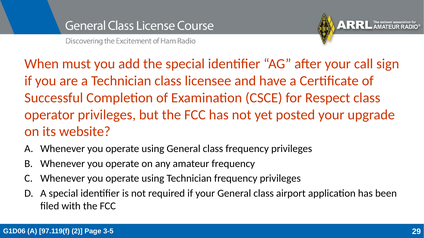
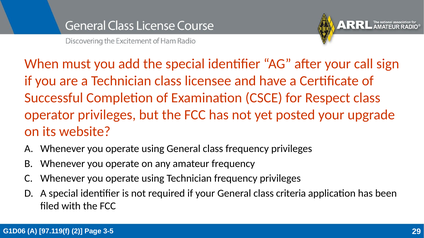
airport: airport -> criteria (291, 194)
